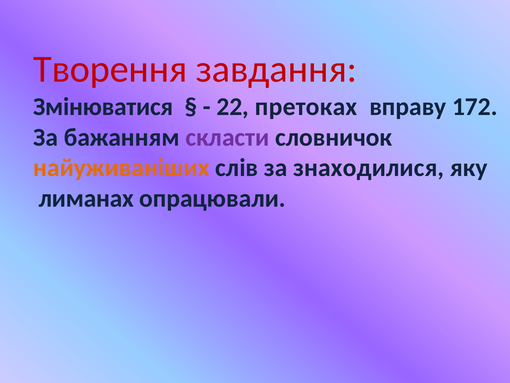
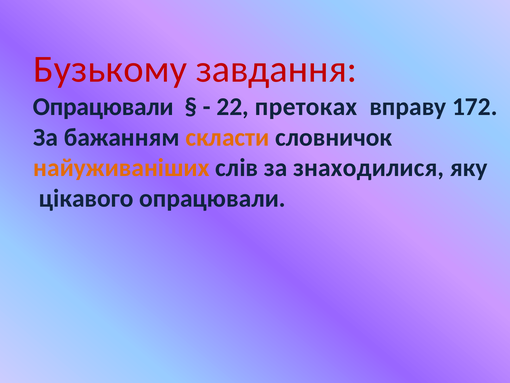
Творення: Творення -> Бузькому (110, 69)
Змінюватися: Змінюватися -> Опрацювали (103, 106)
скласти colour: purple -> orange (227, 137)
лиманах: лиманах -> цікавого (86, 198)
